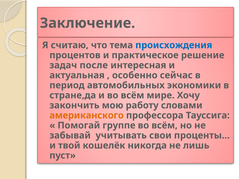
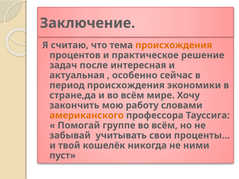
происхождения colour: blue -> orange (174, 45)
период автомобильных: автомобильных -> происхождения (126, 85)
лишь: лишь -> ними (196, 146)
